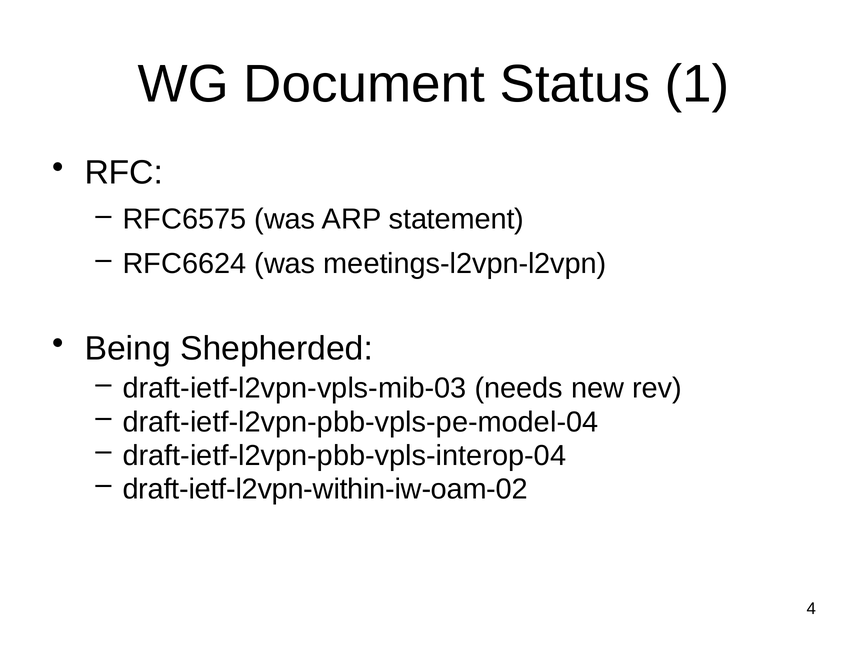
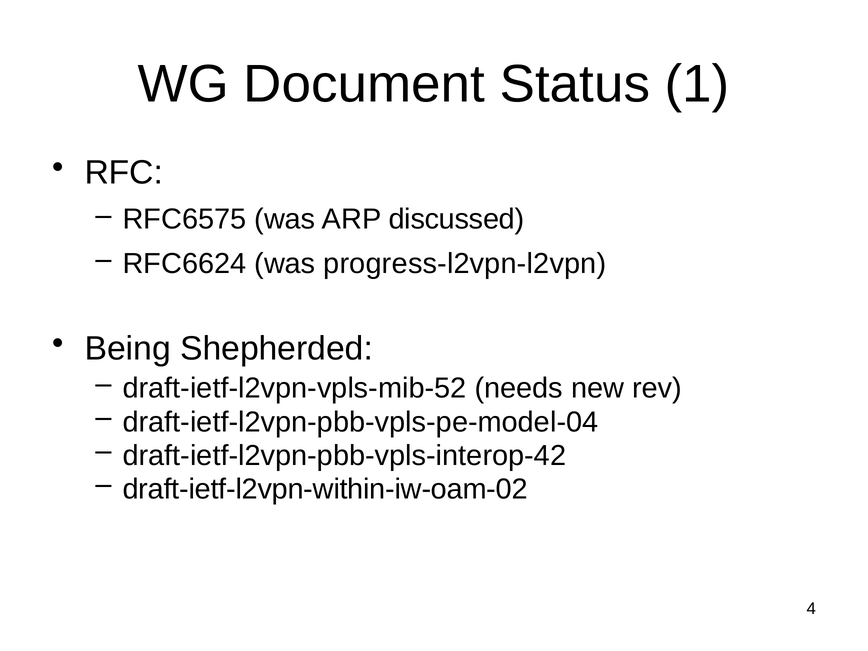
statement: statement -> discussed (457, 219)
meetings-l2vpn-l2vpn: meetings-l2vpn-l2vpn -> progress-l2vpn-l2vpn (465, 264)
draft-ietf-l2vpn-vpls-mib-03: draft-ietf-l2vpn-vpls-mib-03 -> draft-ietf-l2vpn-vpls-mib-52 (295, 388)
draft-ietf-l2vpn-pbb-vpls-interop-04: draft-ietf-l2vpn-pbb-vpls-interop-04 -> draft-ietf-l2vpn-pbb-vpls-interop-42 (344, 456)
